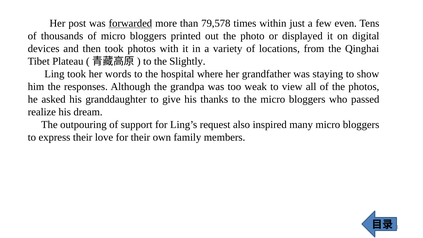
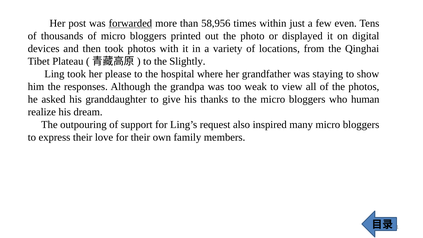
79,578: 79,578 -> 58,956 (216, 23)
words: words -> please (118, 74)
passed: passed -> human (365, 99)
